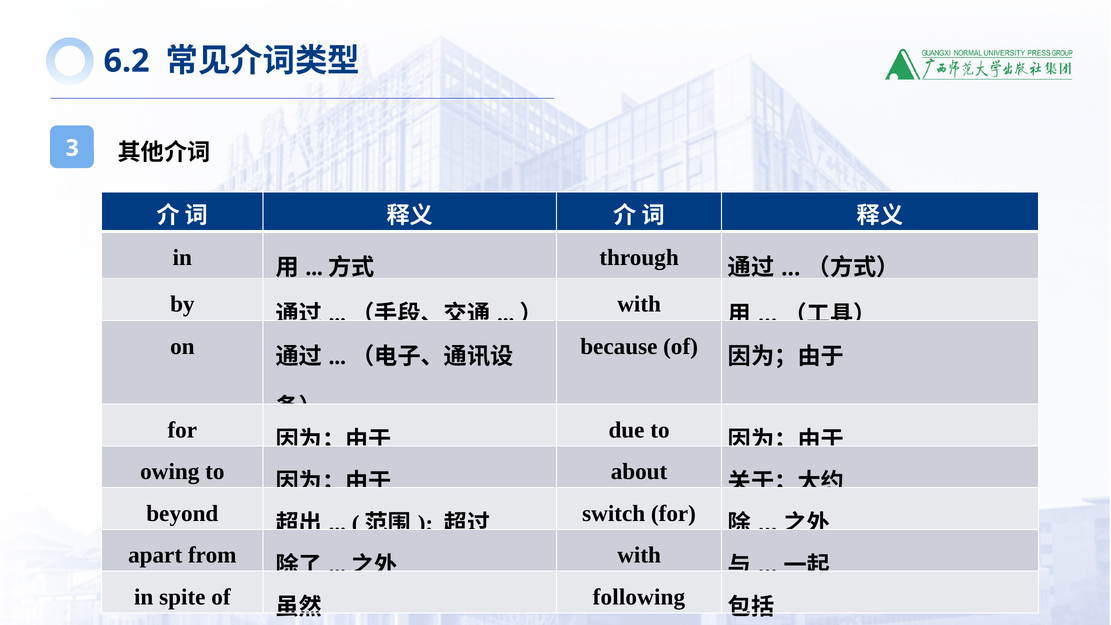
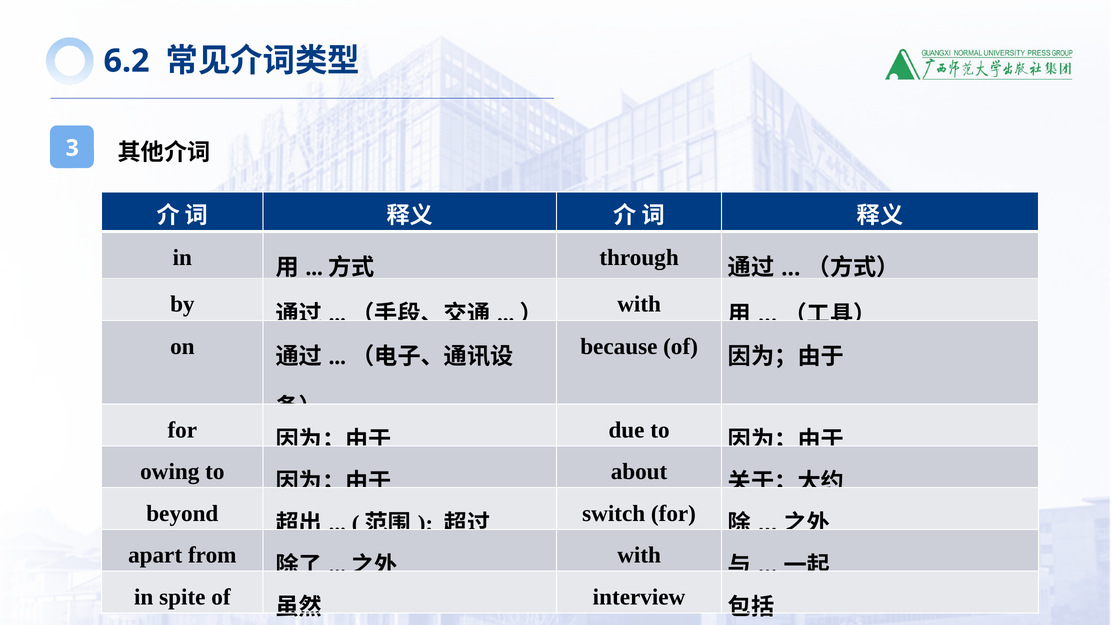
following: following -> interview (639, 597)
